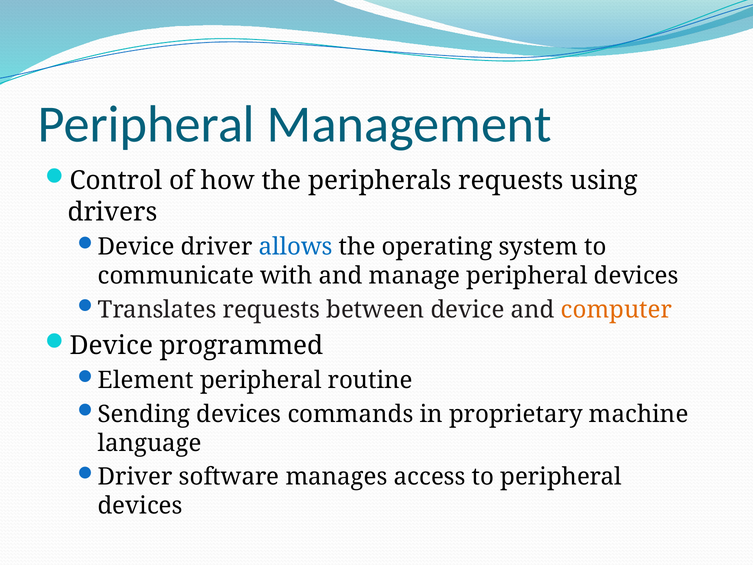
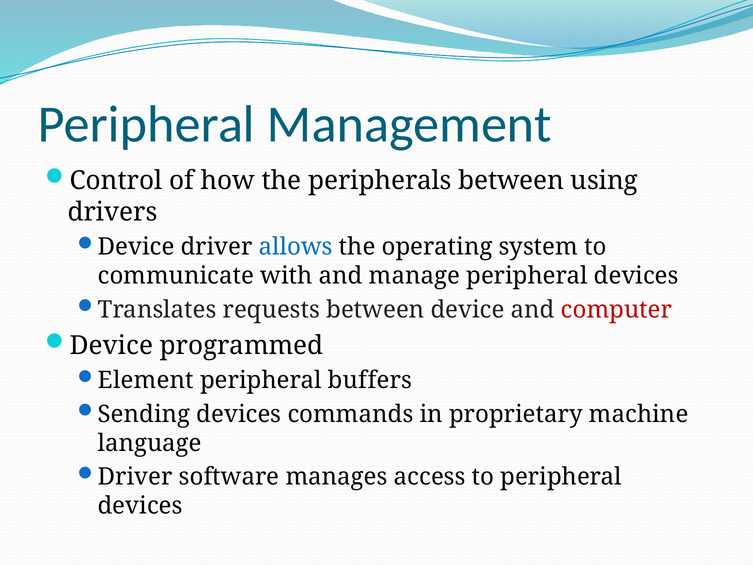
peripherals requests: requests -> between (511, 181)
computer colour: orange -> red (616, 310)
routine: routine -> buffers (370, 380)
